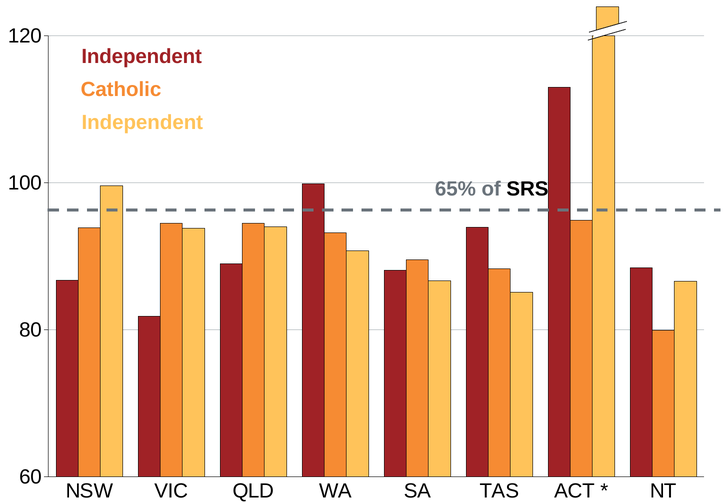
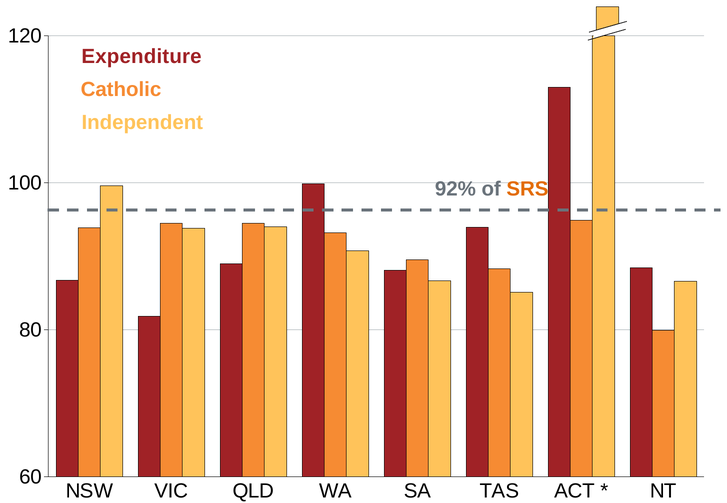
Independent: Independent -> Expenditure (142, 57)
65%: 65% -> 92% (455, 189)
SRS colour: black -> orange (527, 189)
